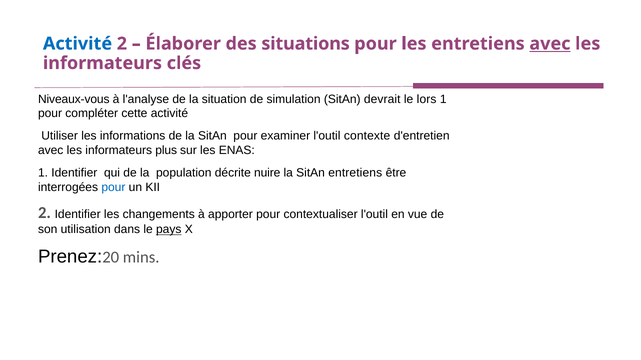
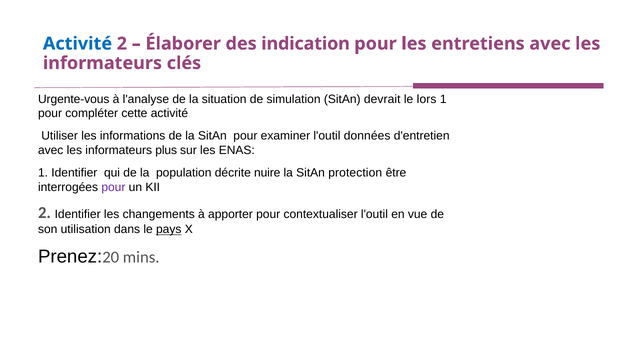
situations: situations -> indication (306, 44)
avec underline: present -> none (550, 44)
Niveaux-vous: Niveaux-vous -> Urgente-vous (74, 99)
contexte: contexte -> données (367, 136)
SitAn entretiens: entretiens -> protection (355, 173)
pour colour: blue -> purple (113, 187)
